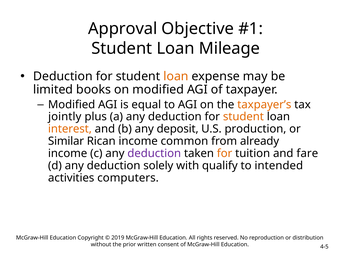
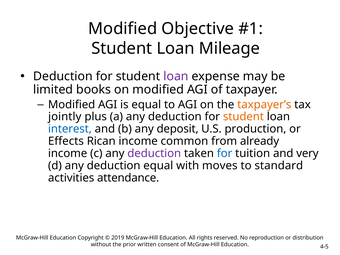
Approval: Approval -> Modified (123, 29)
loan colour: orange -> purple (176, 76)
interest colour: orange -> blue (70, 129)
Similar: Similar -> Effects (66, 141)
for colour: orange -> blue (225, 153)
fare: fare -> very (307, 153)
deduction solely: solely -> equal (158, 166)
qualify: qualify -> moves (220, 166)
intended: intended -> standard (279, 166)
computers: computers -> attendance (128, 178)
